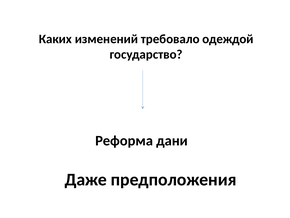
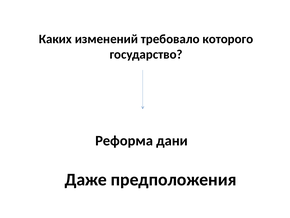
одеждой: одеждой -> которого (228, 39)
